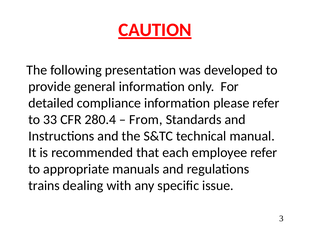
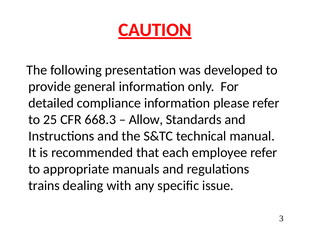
33: 33 -> 25 (50, 120)
280.4: 280.4 -> 668.3 (100, 120)
From: From -> Allow (146, 120)
